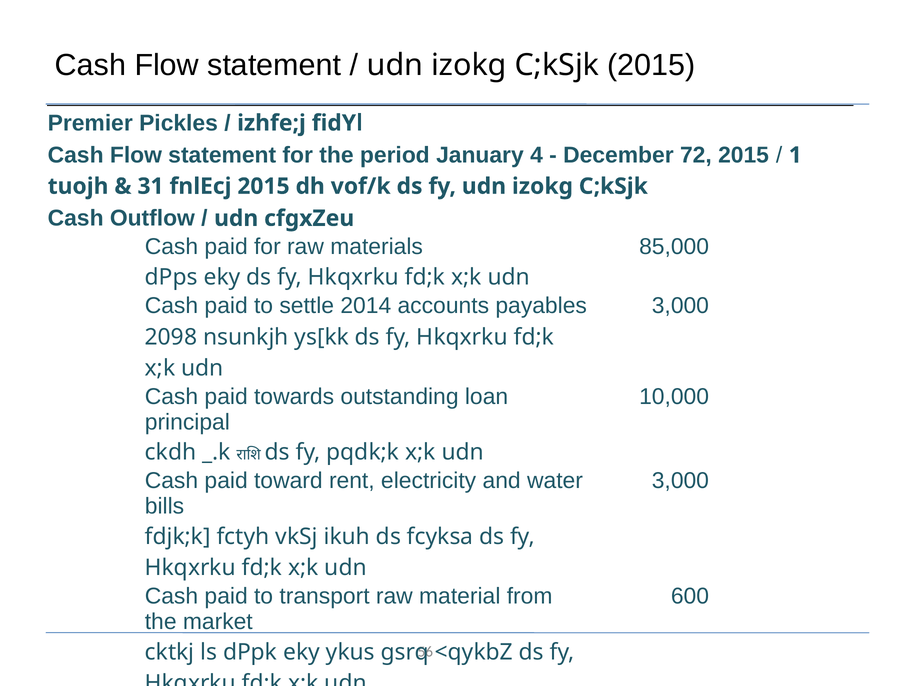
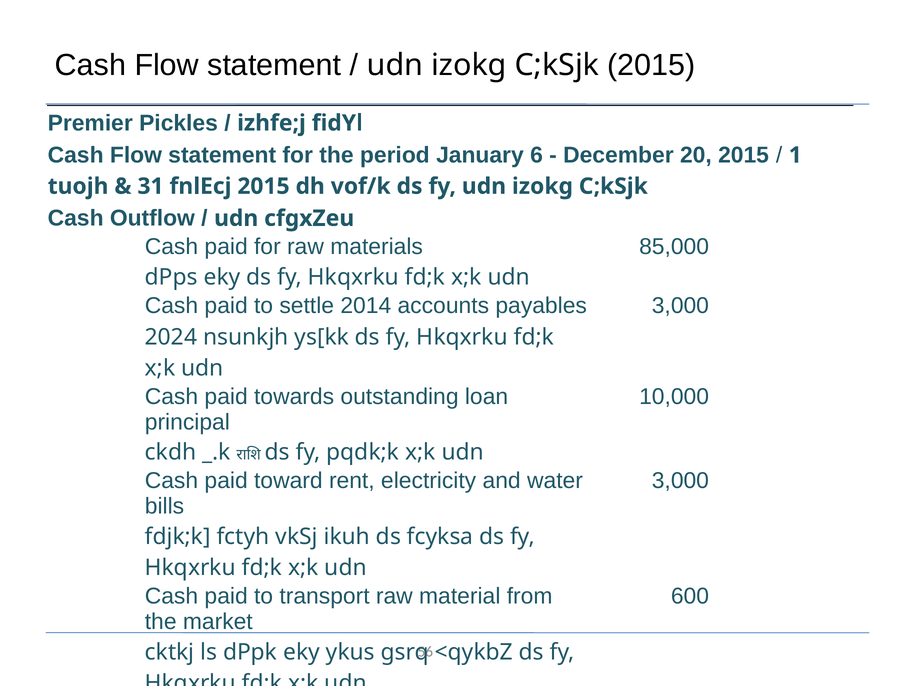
4: 4 -> 6 (537, 155)
72: 72 -> 20 (696, 155)
2098: 2098 -> 2024 (171, 337)
